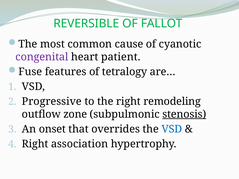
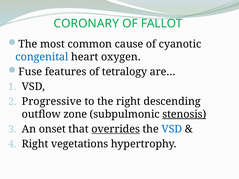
REVERSIBLE: REVERSIBLE -> CORONARY (86, 24)
congenital colour: purple -> blue (42, 57)
patient: patient -> oxygen (121, 57)
remodeling: remodeling -> descending (172, 102)
overrides underline: none -> present (116, 129)
association: association -> vegetations (80, 144)
